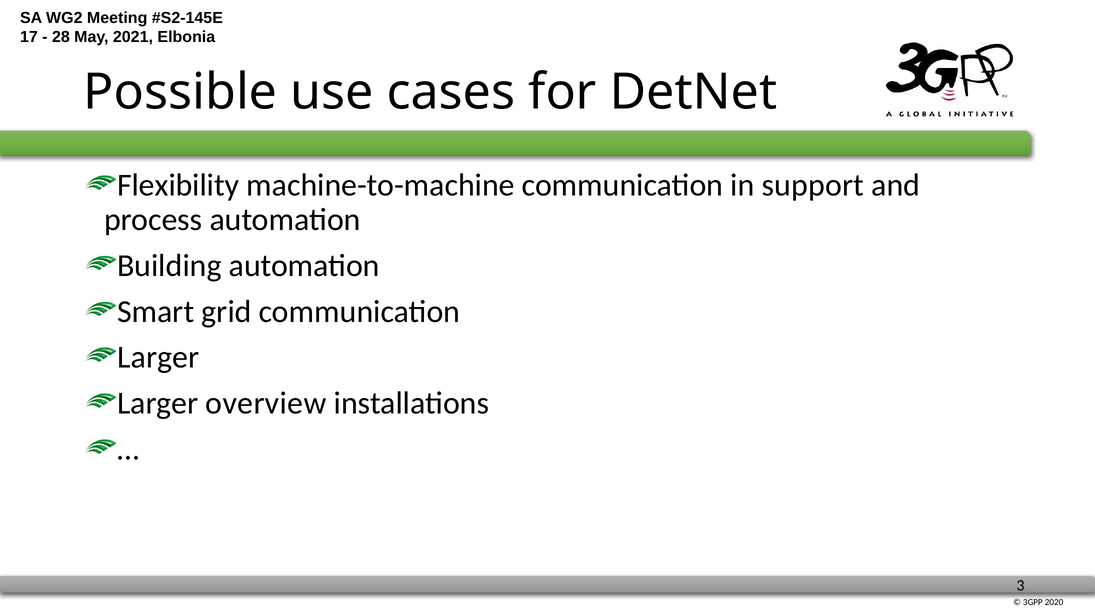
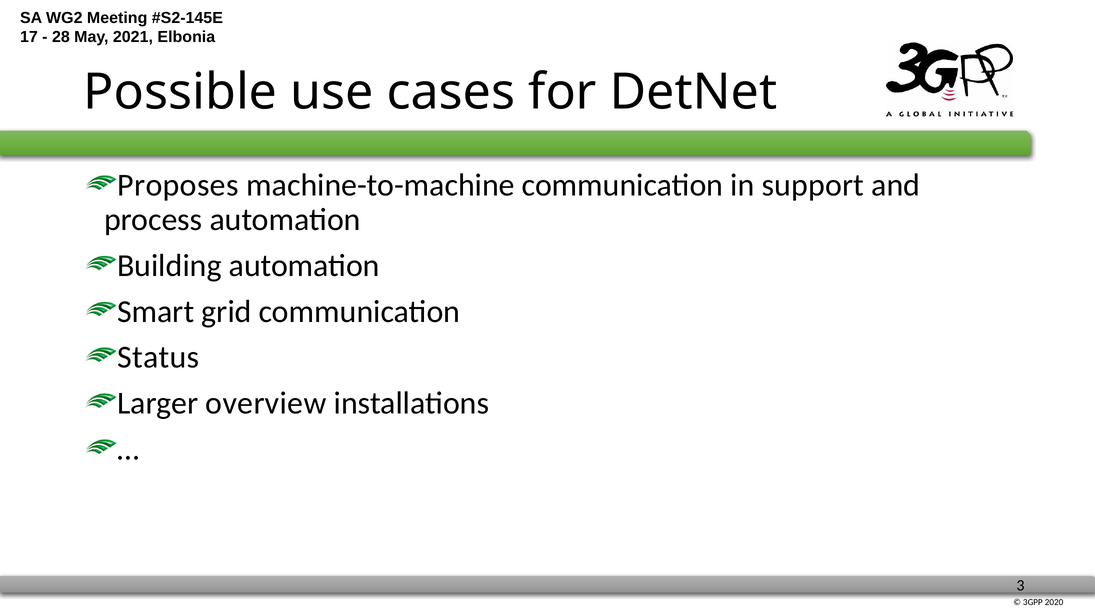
Flexibility: Flexibility -> Proposes (178, 185)
Larger: Larger -> Status (158, 357)
